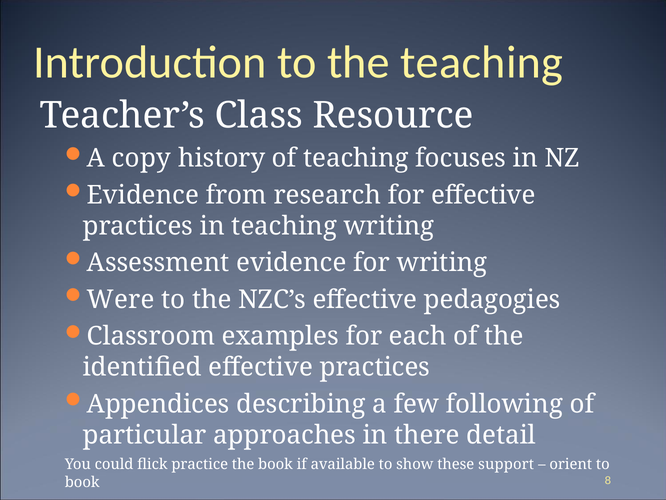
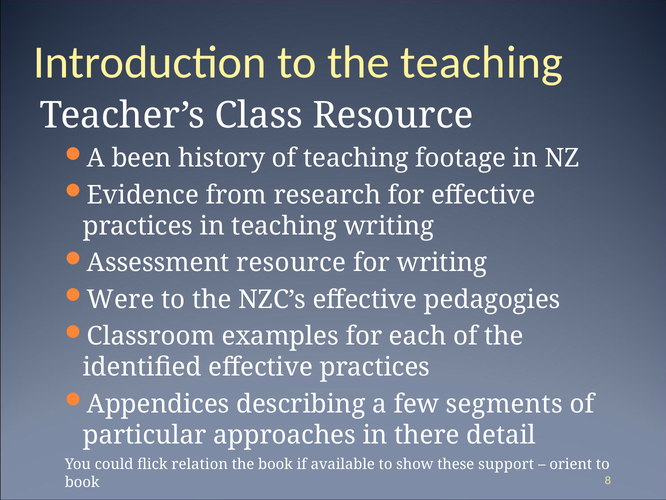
copy: copy -> been (142, 158)
focuses: focuses -> footage (461, 158)
Assessment evidence: evidence -> resource (291, 263)
following: following -> segments (504, 404)
practice: practice -> relation (200, 464)
